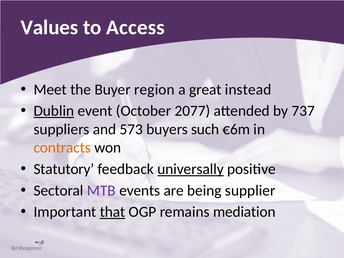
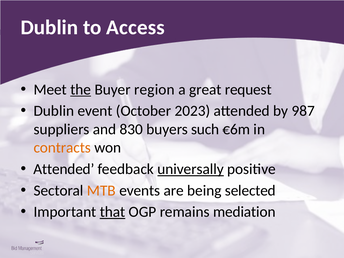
Values: Values -> Dublin (49, 27)
the underline: none -> present (81, 90)
instead: instead -> request (248, 90)
Dublin underline: present -> none (54, 111)
2077: 2077 -> 2023 (192, 111)
737: 737 -> 987 (303, 111)
573: 573 -> 830 (131, 129)
Statutory: Statutory -> Attended (64, 169)
MTB colour: purple -> orange (101, 191)
supplier: supplier -> selected (250, 191)
